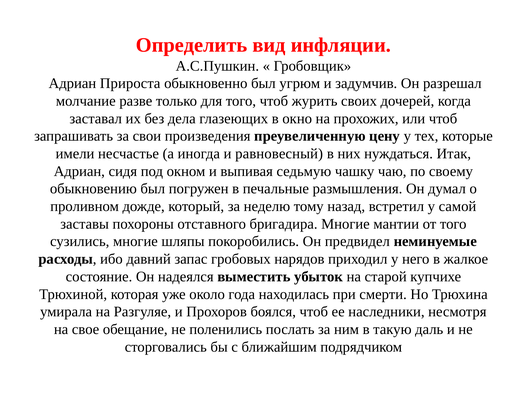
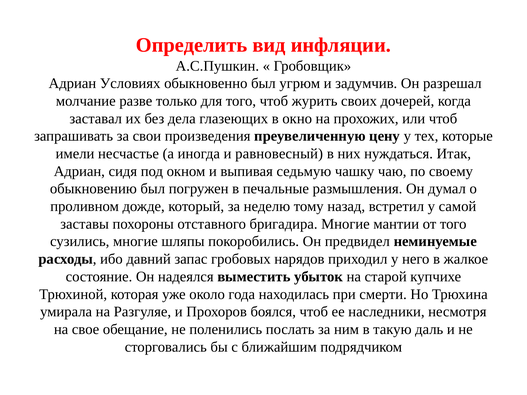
Прироста: Прироста -> Условиях (130, 83)
